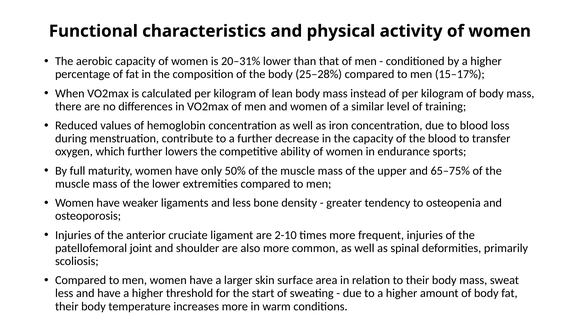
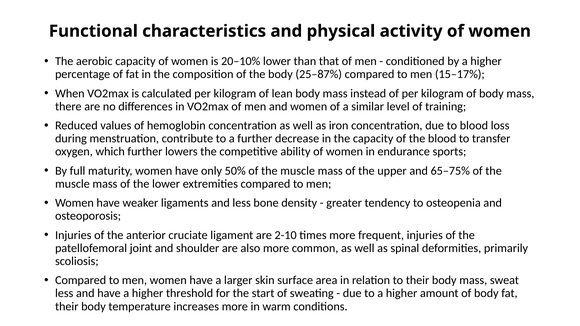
20–31%: 20–31% -> 20–10% (241, 61)
25–28%: 25–28% -> 25–87% (319, 74)
